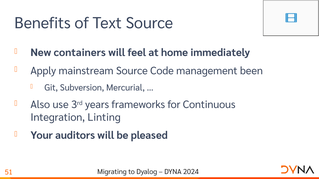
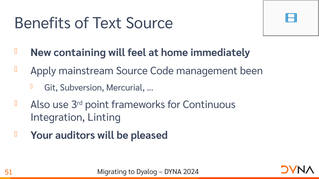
containers: containers -> containing (80, 53)
years: years -> point (97, 105)
